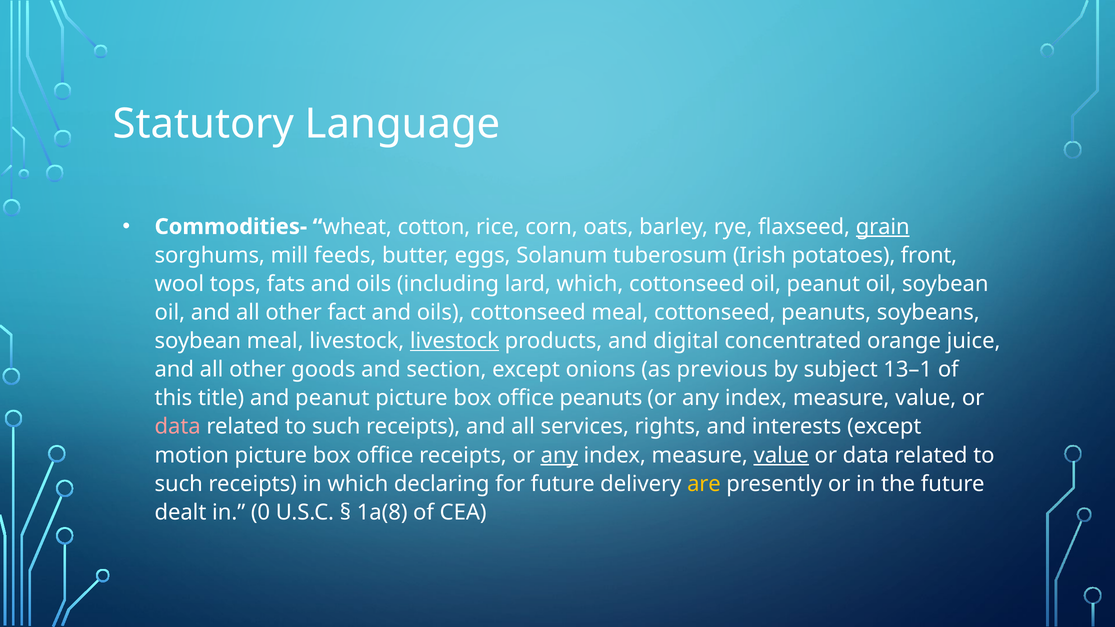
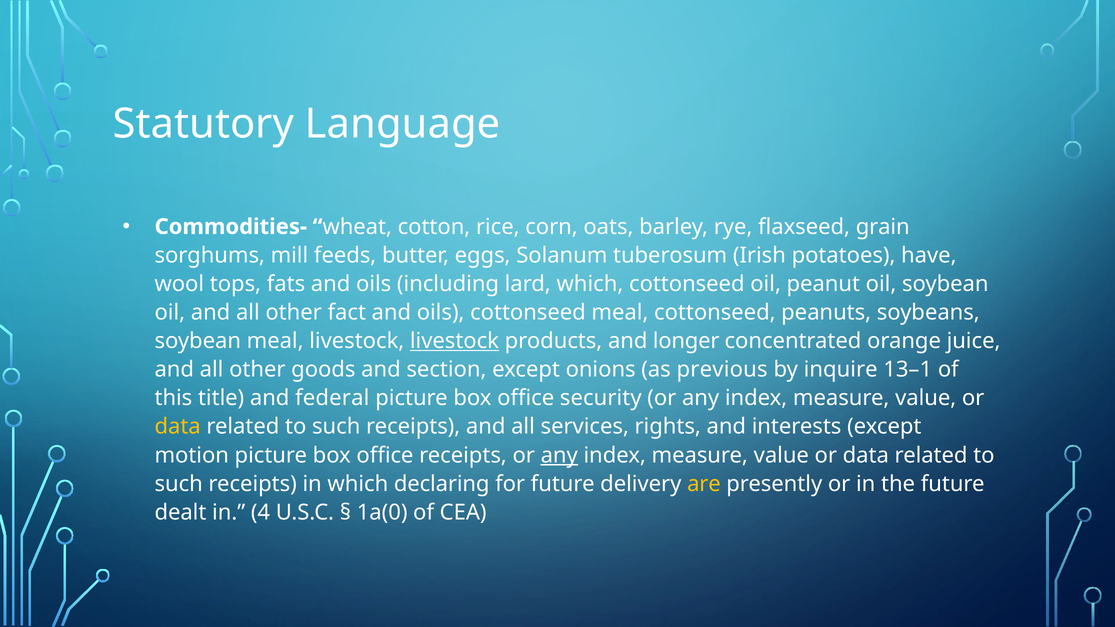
grain underline: present -> none (883, 227)
front: front -> have (929, 255)
digital: digital -> longer (686, 341)
subject: subject -> inquire (841, 370)
and peanut: peanut -> federal (332, 398)
office peanuts: peanuts -> security (601, 398)
data colour: pink -> yellow (178, 427)
value underline: present -> none (781, 455)
0: 0 -> 4 (261, 513)
1a(8: 1a(8 -> 1a(0 (382, 513)
